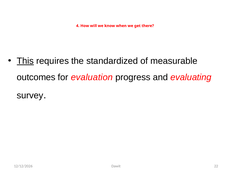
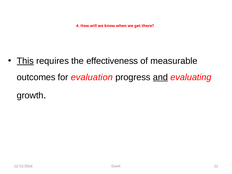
standardized: standardized -> effectiveness (112, 61)
and underline: none -> present (160, 77)
survey: survey -> growth (30, 96)
